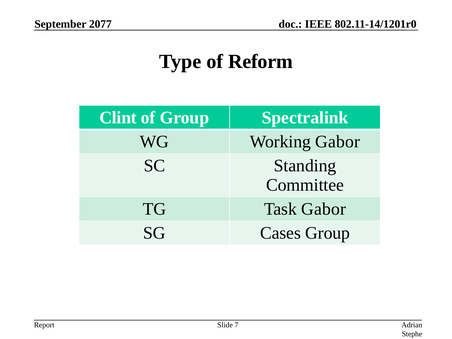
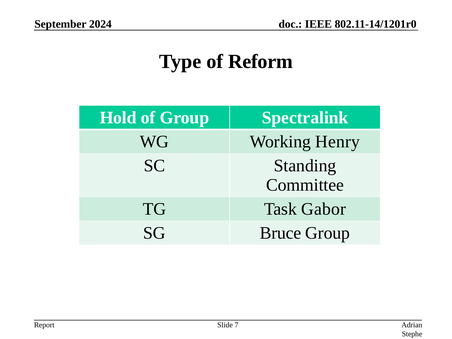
2077: 2077 -> 2024 (100, 24)
Clint: Clint -> Hold (118, 118)
Working Gabor: Gabor -> Henry (338, 142)
Cases: Cases -> Bruce (281, 233)
